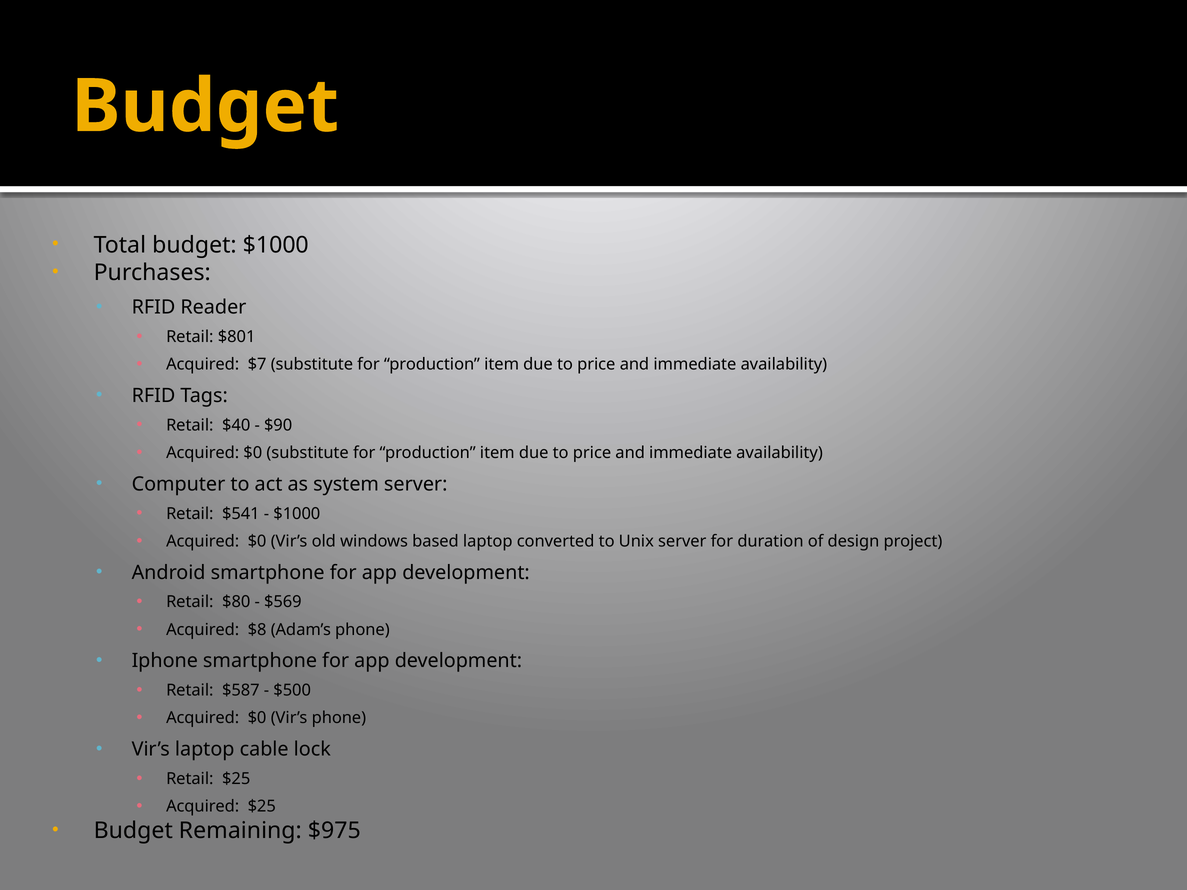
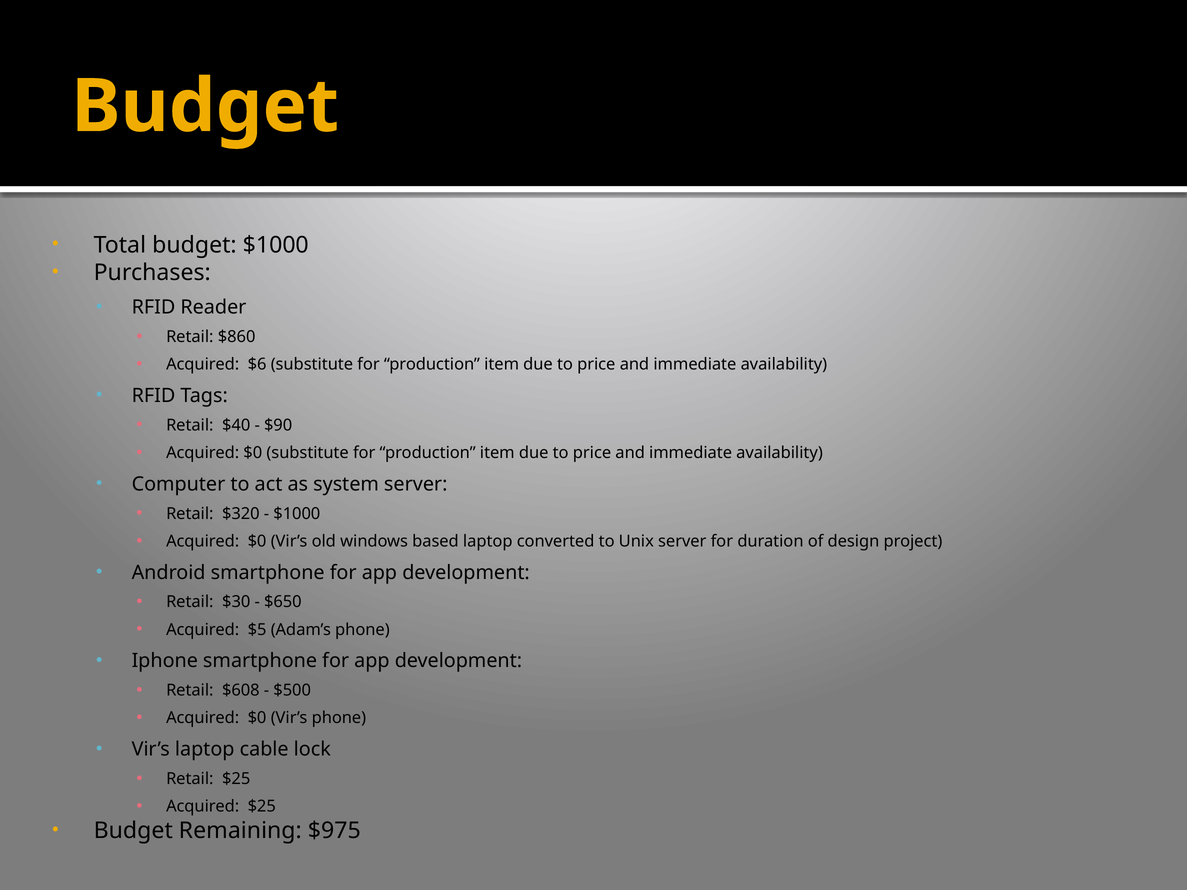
$801: $801 -> $860 (237, 337)
$7: $7 -> $6 (257, 365)
$541: $541 -> $320 (241, 514)
$80: $80 -> $30 (236, 602)
$569: $569 -> $650 (283, 602)
$8: $8 -> $5 (257, 630)
$587: $587 -> $608 (241, 691)
